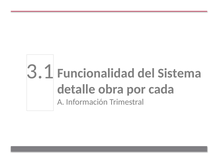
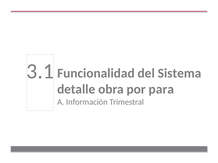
cada: cada -> para (161, 89)
